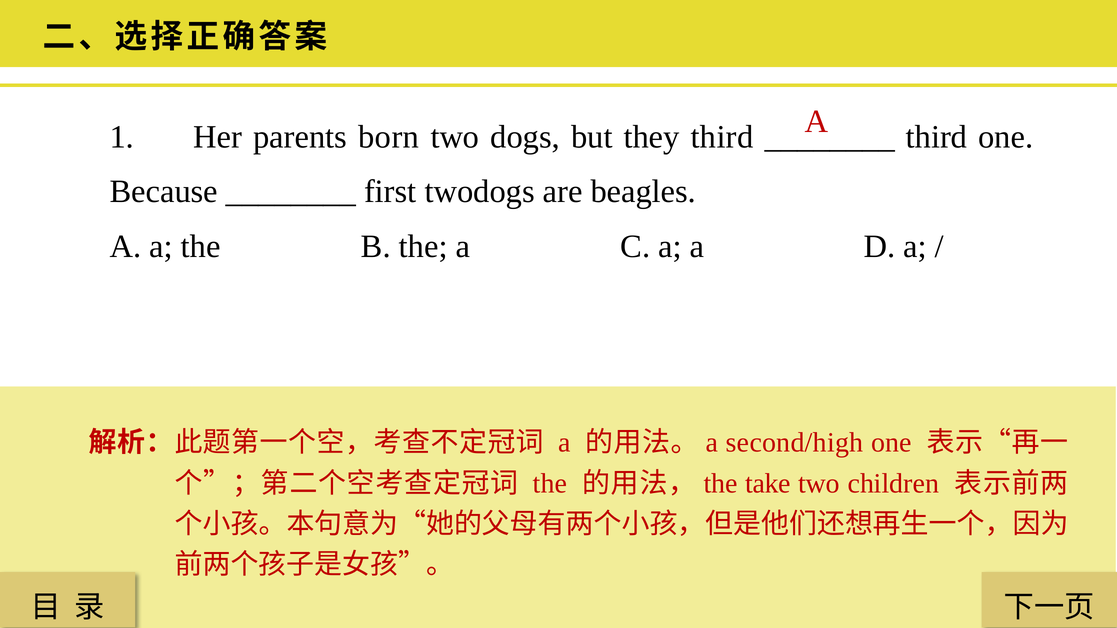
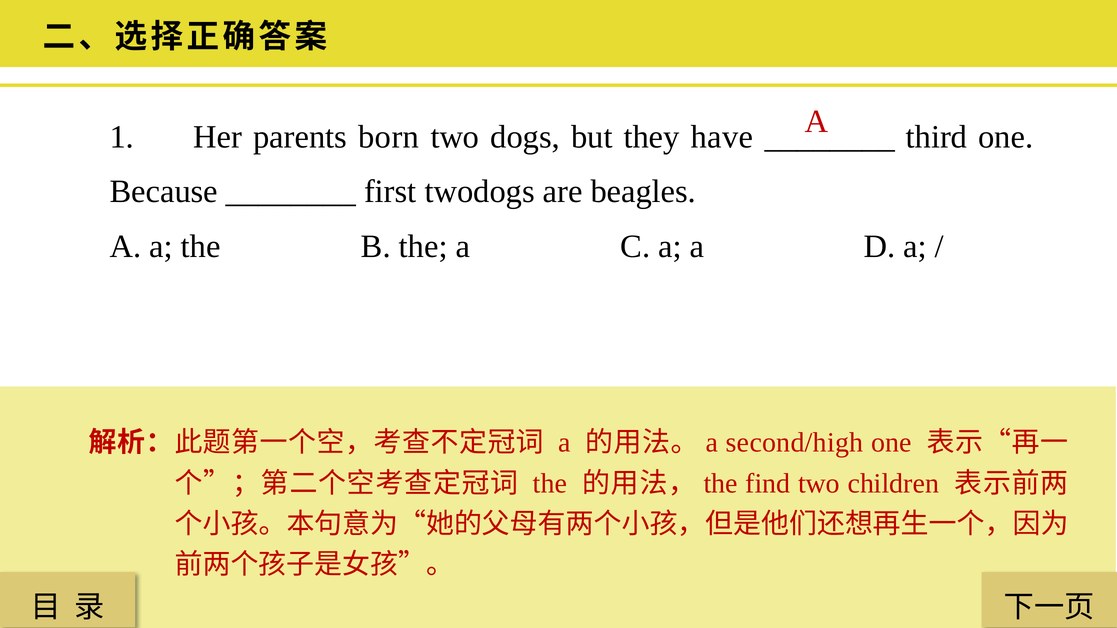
they third: third -> have (722, 137)
take: take -> find (768, 484)
